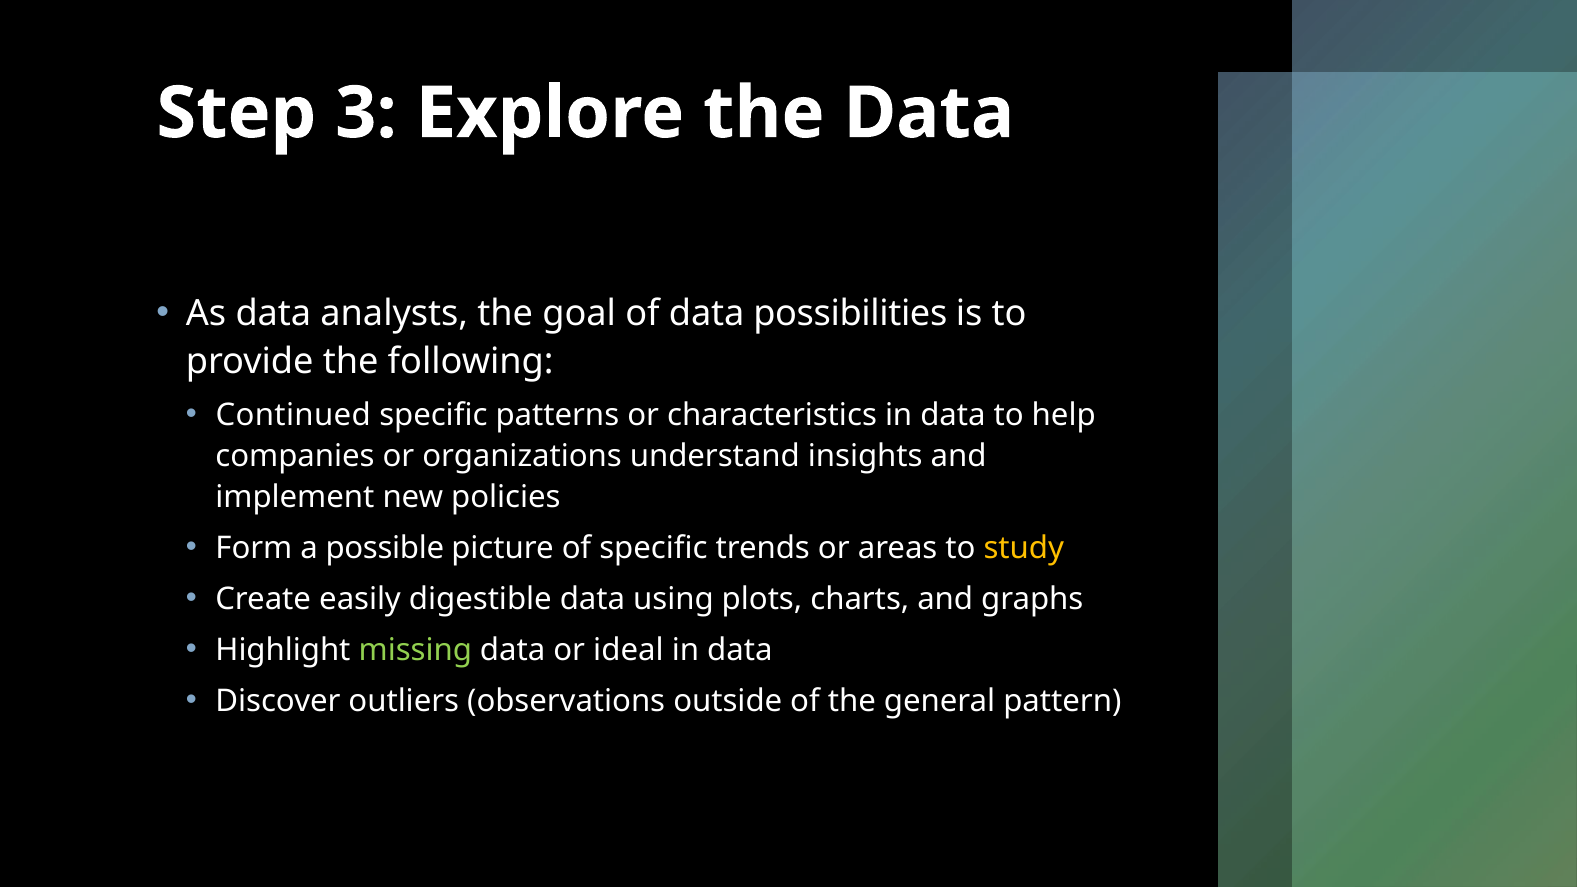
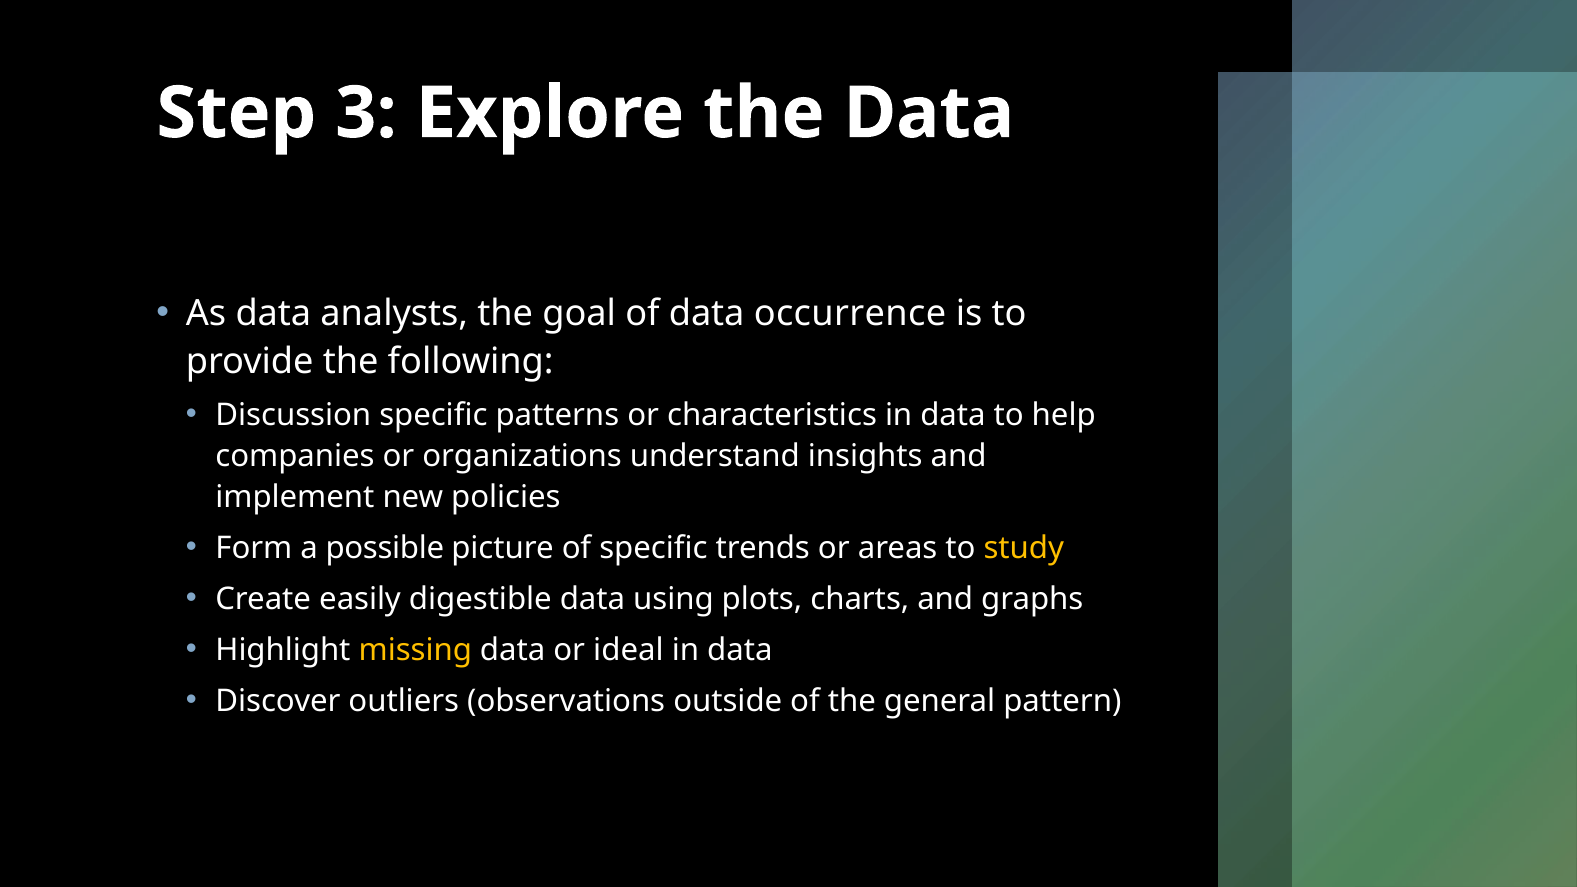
possibilities: possibilities -> occurrence (850, 314)
Continued: Continued -> Discussion (293, 415)
missing colour: light green -> yellow (415, 650)
